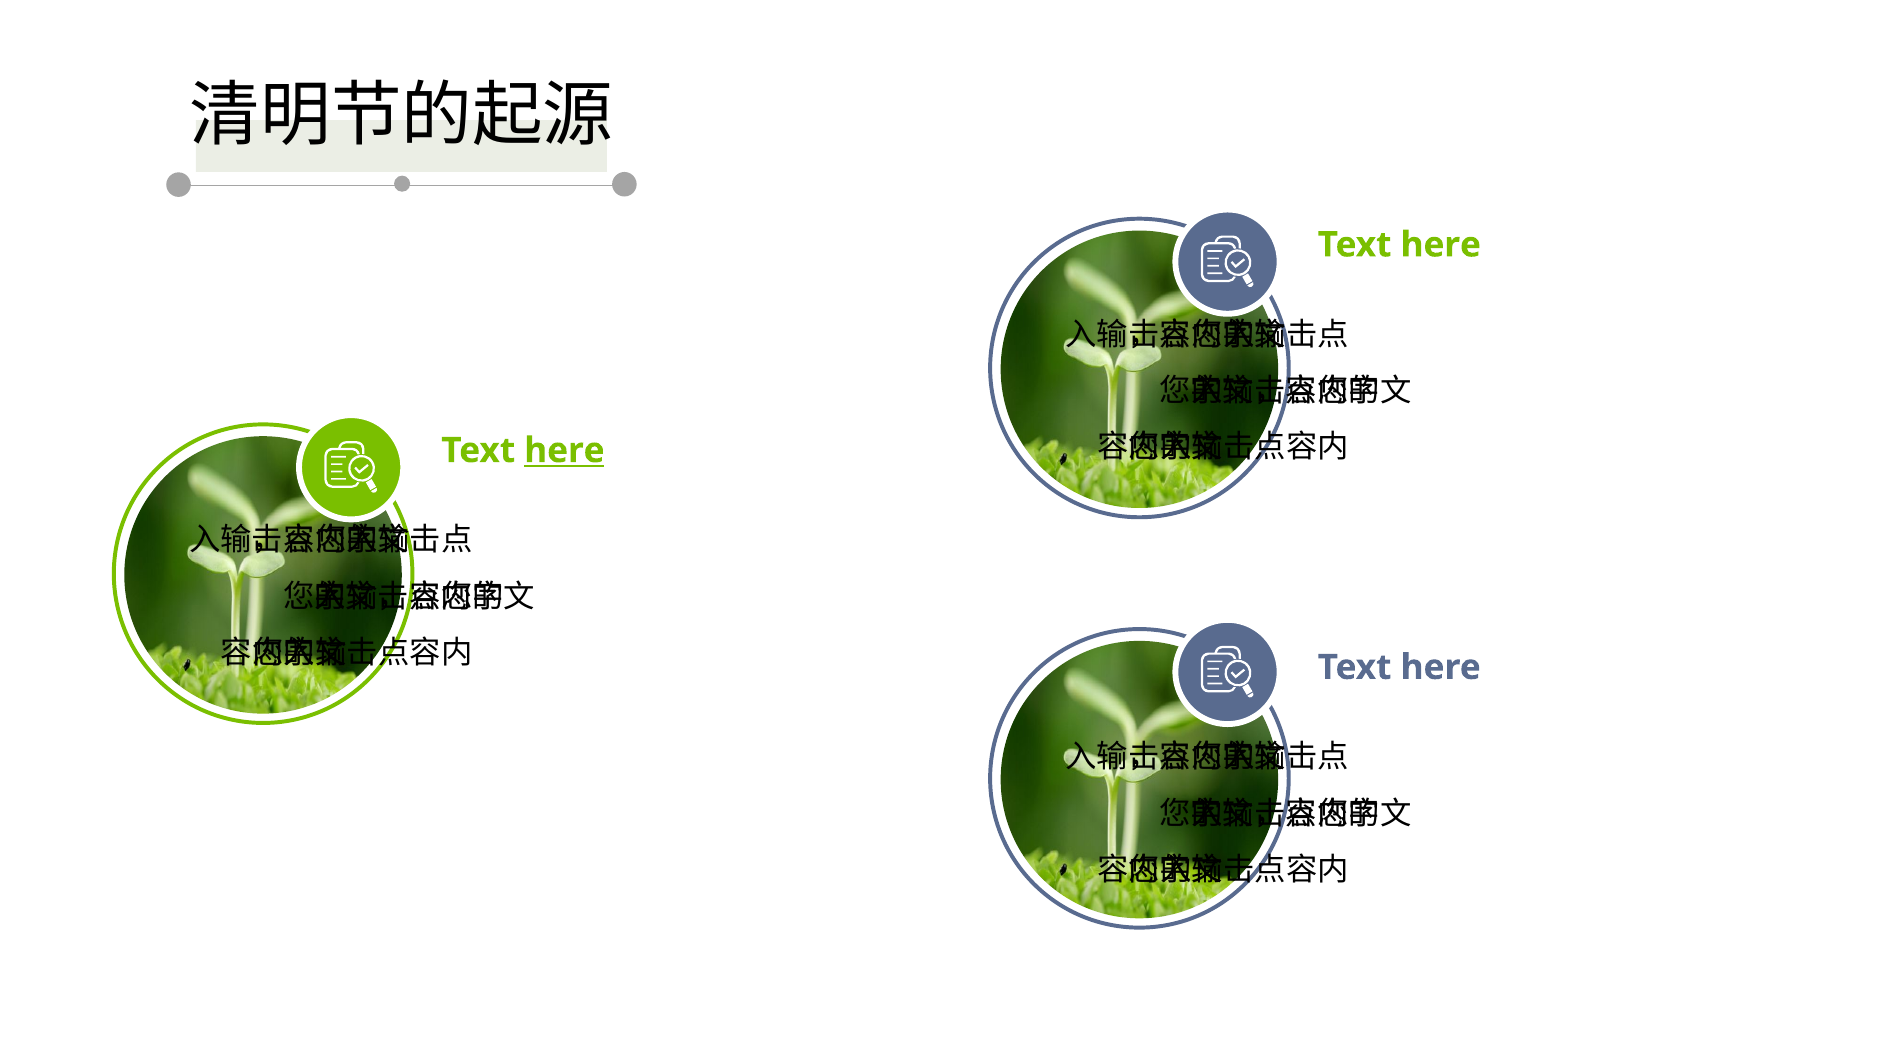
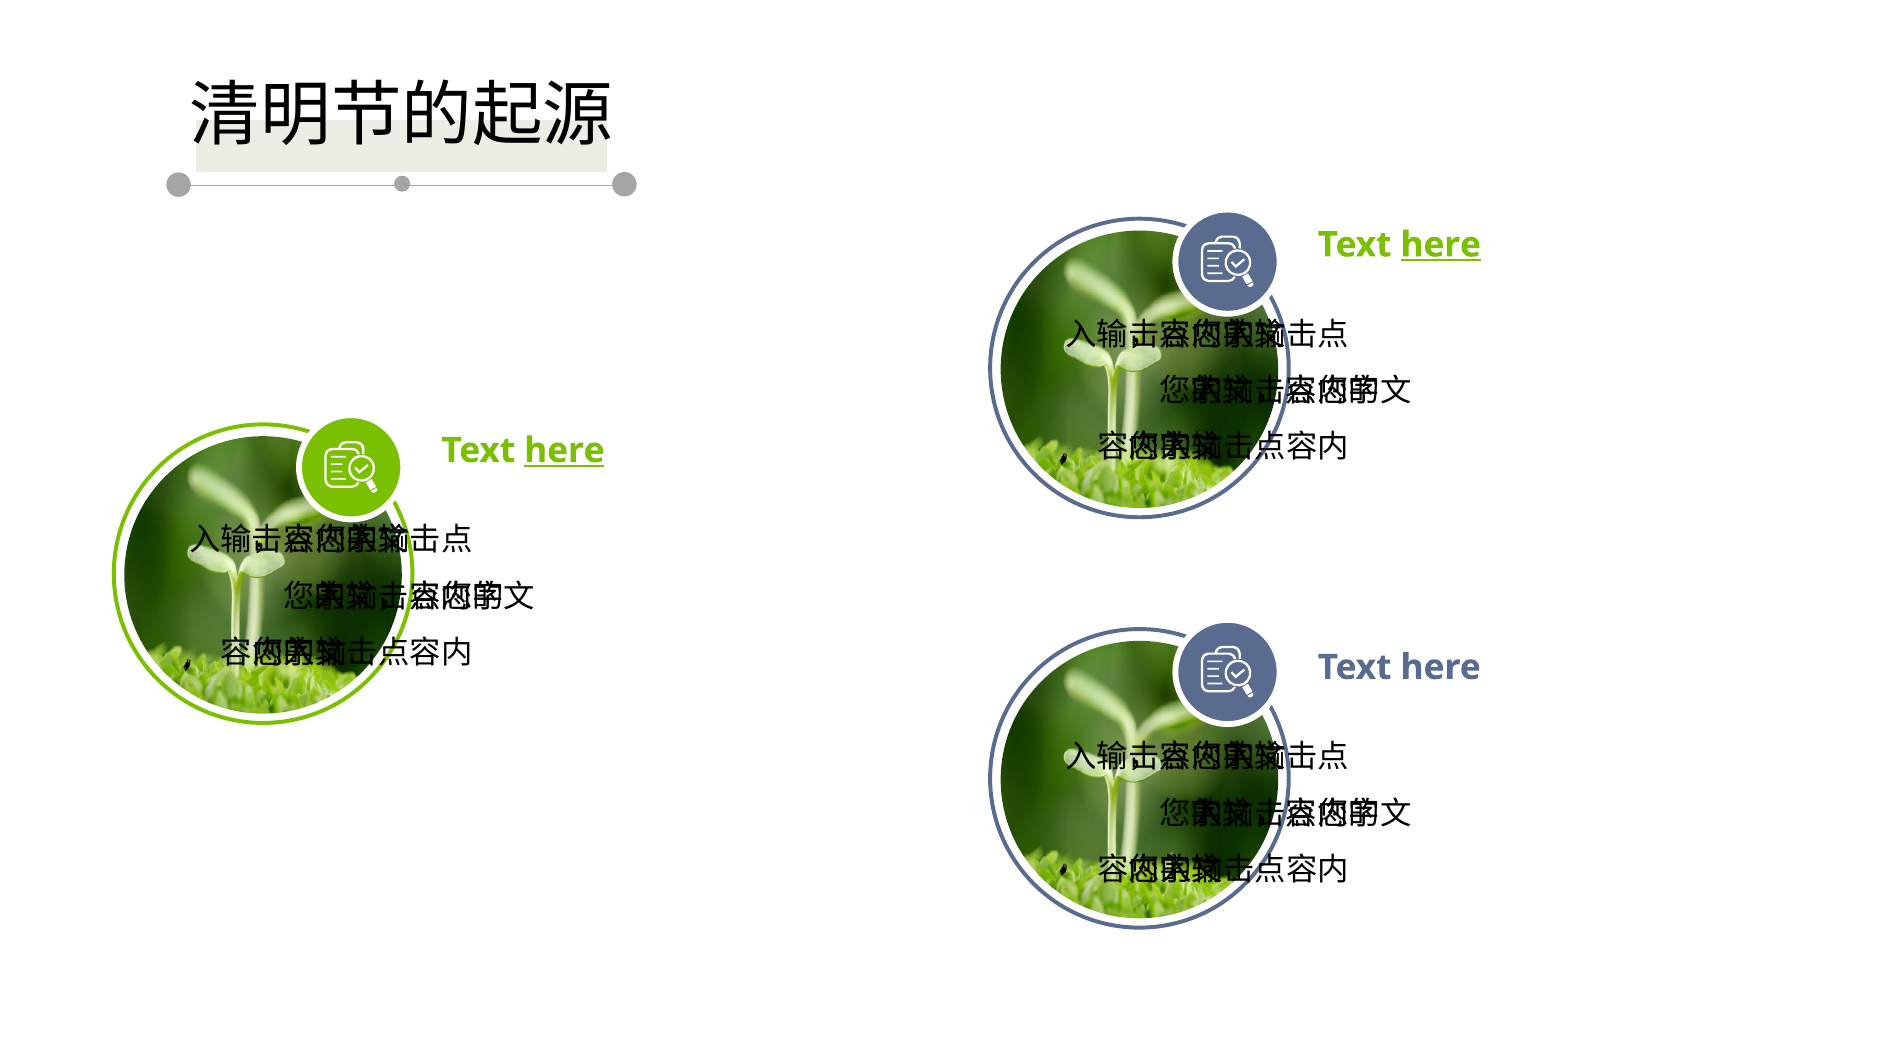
here underline: none -> present (1441, 245)
